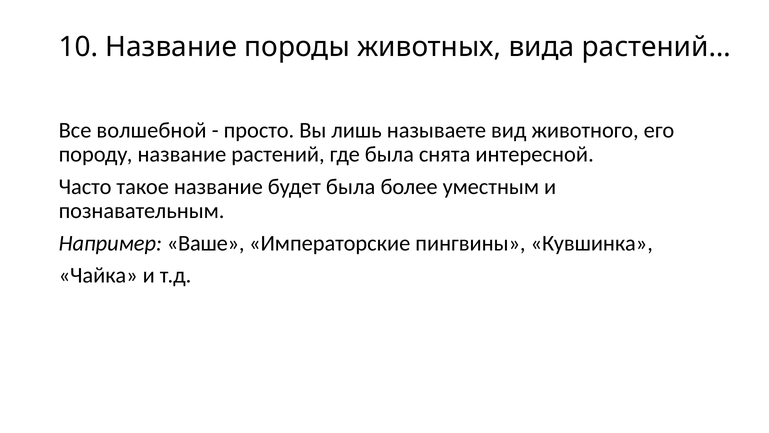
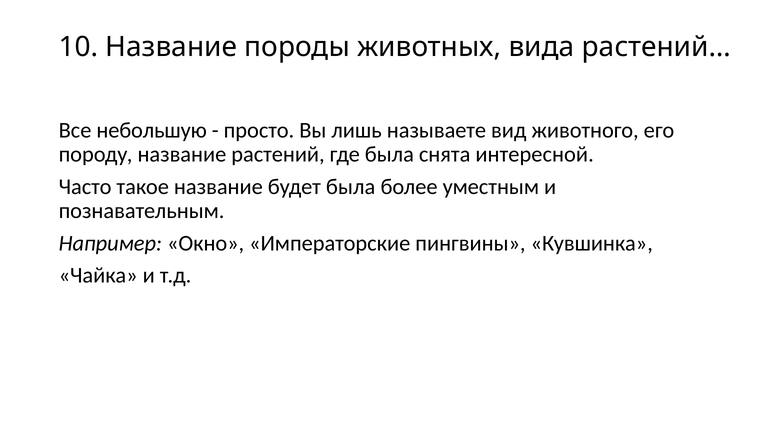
волшебной: волшебной -> небольшую (152, 130)
Ваше: Ваше -> Окно (206, 243)
